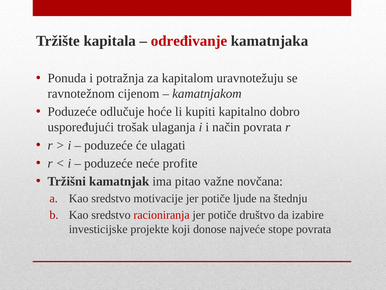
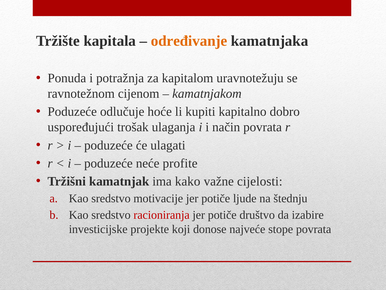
određivanje colour: red -> orange (189, 41)
pitao: pitao -> kako (188, 181)
novčana: novčana -> cijelosti (260, 181)
